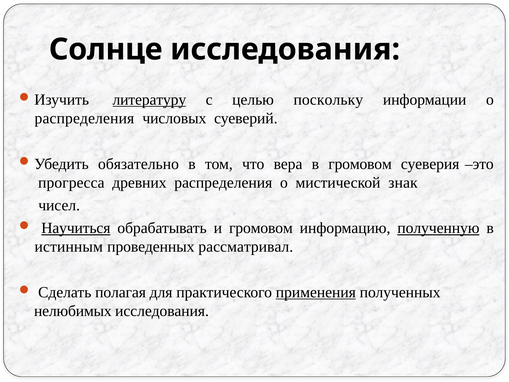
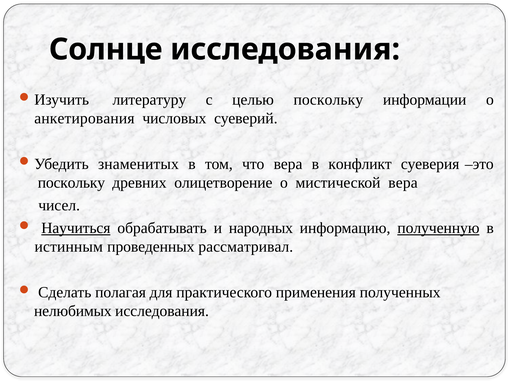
литературу underline: present -> none (149, 100)
распределения: распределения -> анкетирования (84, 118)
обязательно: обязательно -> знаменитых (138, 164)
в громовом: громовом -> конфликт (360, 164)
прогресса: прогресса -> поскольку (71, 182)
древних распределения: распределения -> олицетворение (223, 182)
мистической знак: знак -> вера (403, 182)
и громовом: громовом -> народных (261, 228)
применения underline: present -> none (316, 292)
